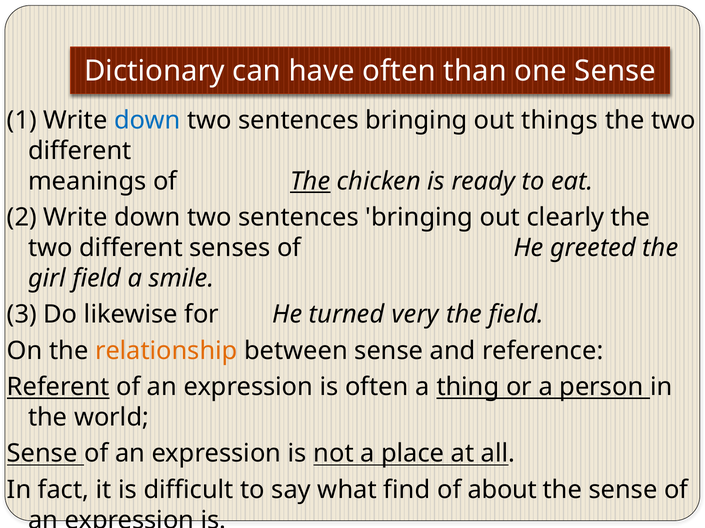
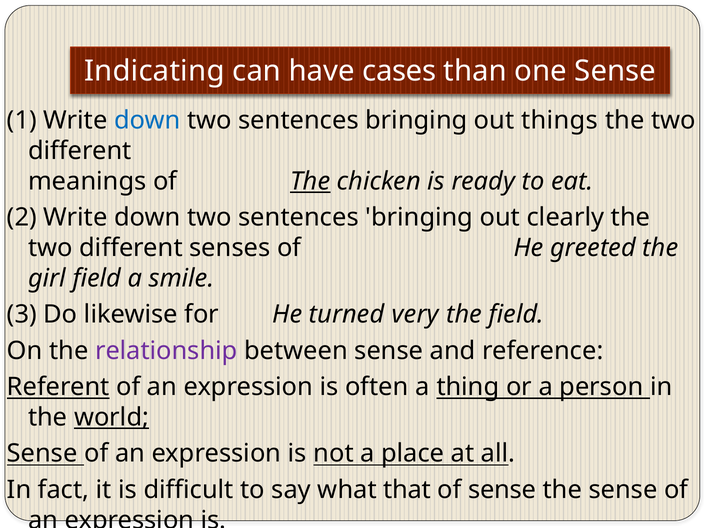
Dictionary: Dictionary -> Indicating (154, 71)
have often: often -> cases (399, 71)
relationship colour: orange -> purple (166, 351)
world underline: none -> present (111, 418)
find: find -> that (407, 490)
of about: about -> sense (502, 490)
